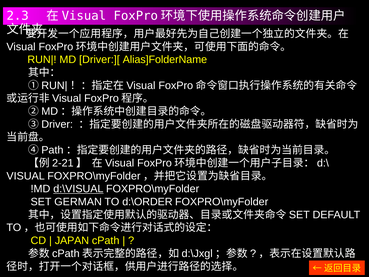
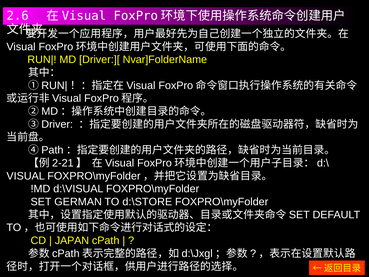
2.3: 2.3 -> 2.6 (18, 16)
Alias]FolderName: Alias]FolderName -> Nvar]FolderName (165, 60)
d:\VISUAL underline: present -> none (78, 189)
d:\ORDER: d:\ORDER -> d:\STORE (147, 202)
